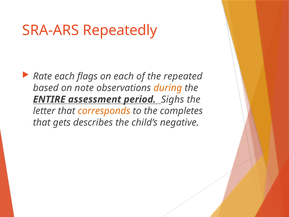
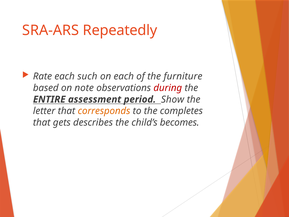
flags: flags -> such (87, 76)
repeated: repeated -> furniture (183, 76)
during colour: orange -> red (168, 88)
Sighs: Sighs -> Show (173, 99)
negative: negative -> becomes (180, 122)
